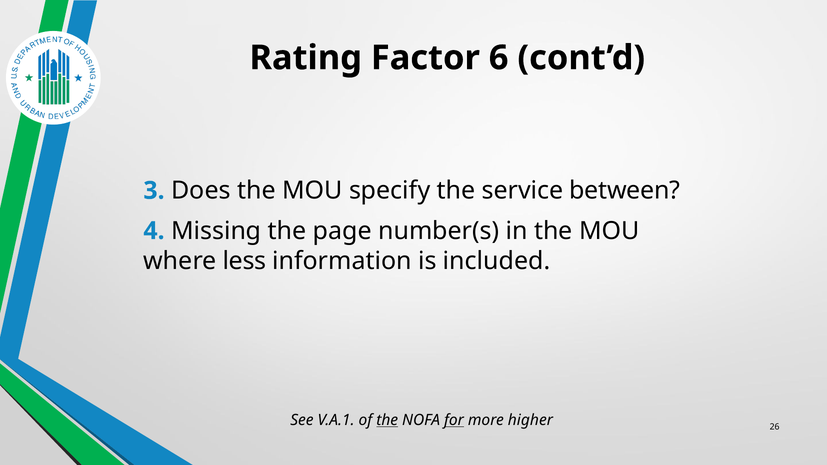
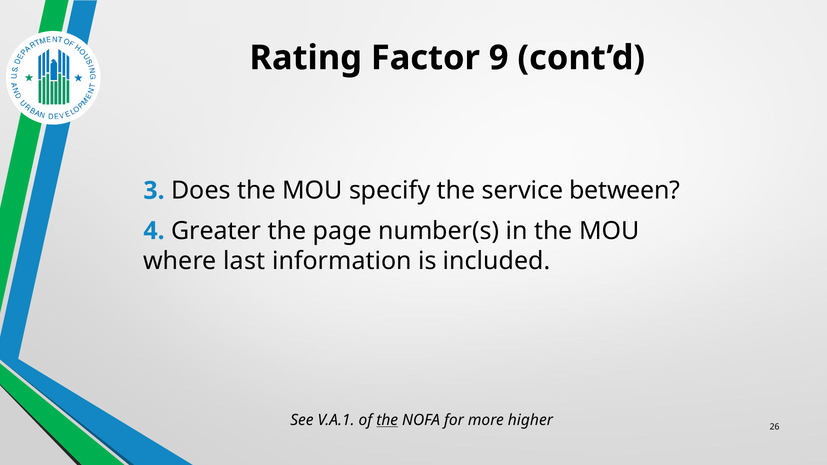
6: 6 -> 9 (499, 58)
Missing: Missing -> Greater (216, 231)
less: less -> last (244, 261)
for underline: present -> none (454, 420)
